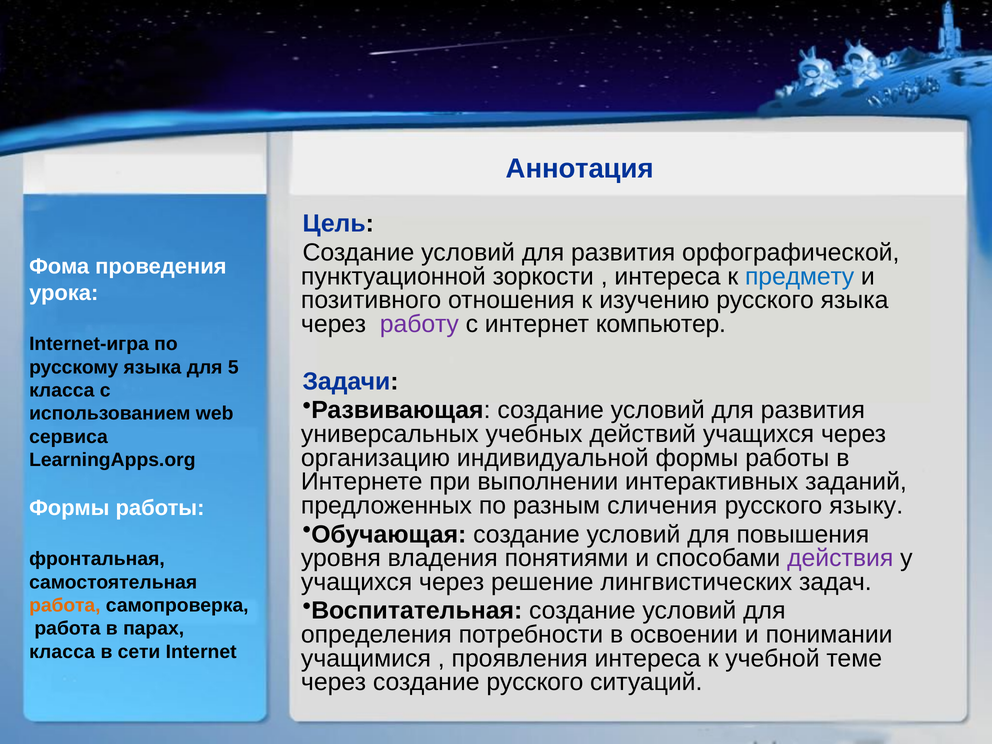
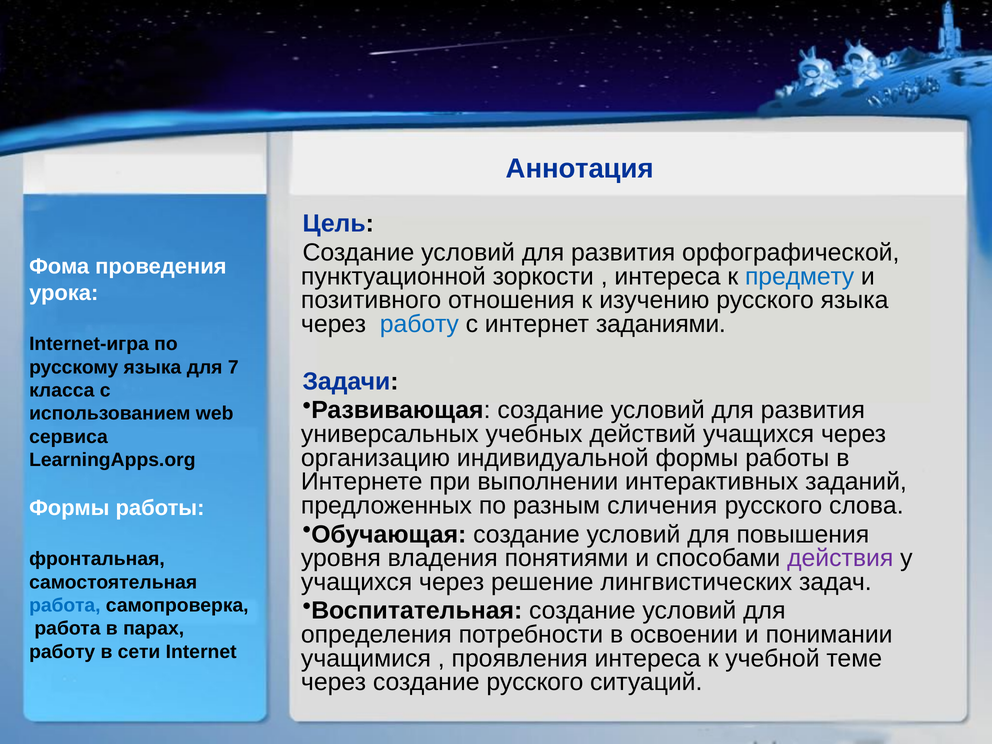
работу colour: purple -> blue (419, 324)
компьютер: компьютер -> заданиями (661, 324)
5: 5 -> 7 (233, 367)
языку: языку -> слова (866, 506)
работа colour: orange -> blue (65, 605)
класса: класса -> работу (62, 652)
